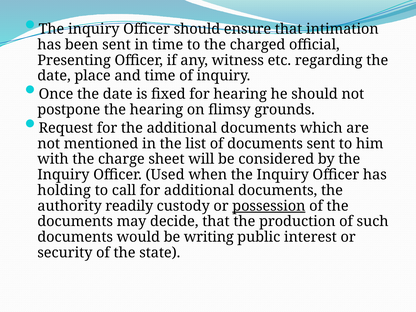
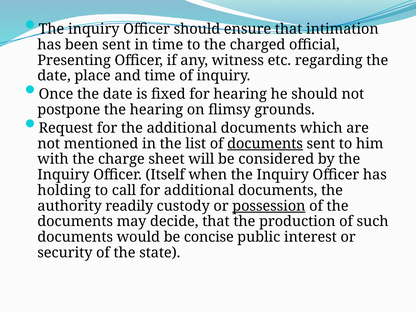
documents underline: none -> present (265, 144)
Used: Used -> Itself (165, 175)
writing: writing -> concise (209, 237)
